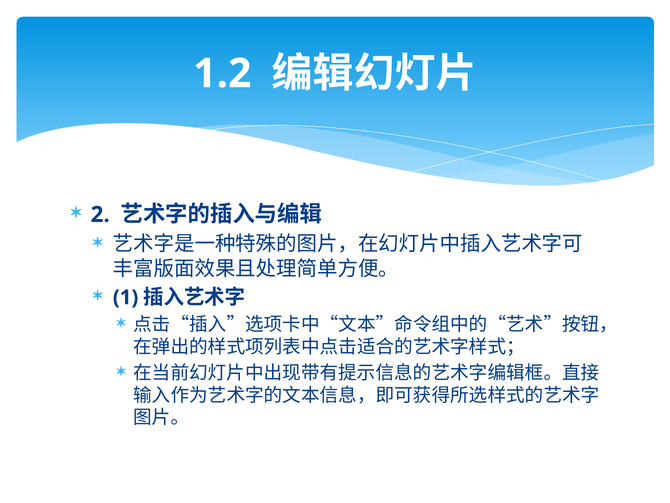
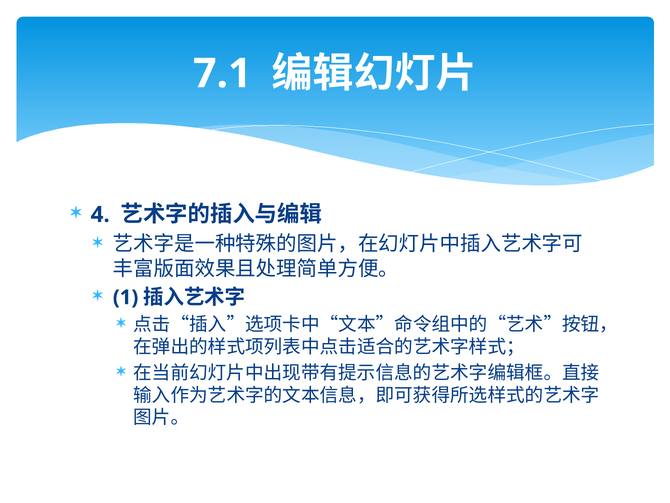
1.2: 1.2 -> 7.1 (222, 74)
2: 2 -> 4 (100, 214)
